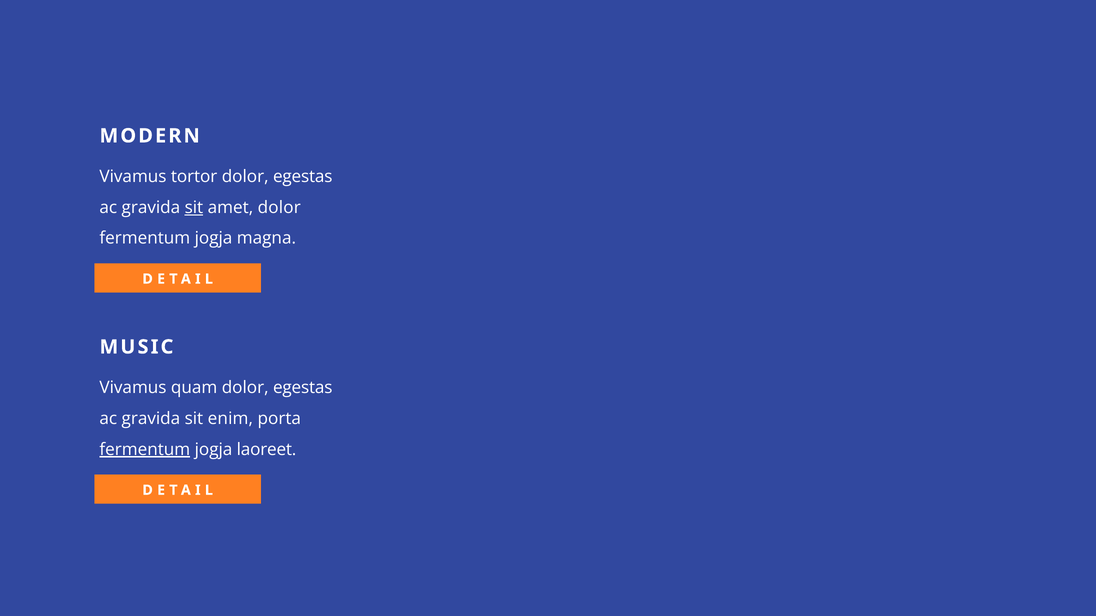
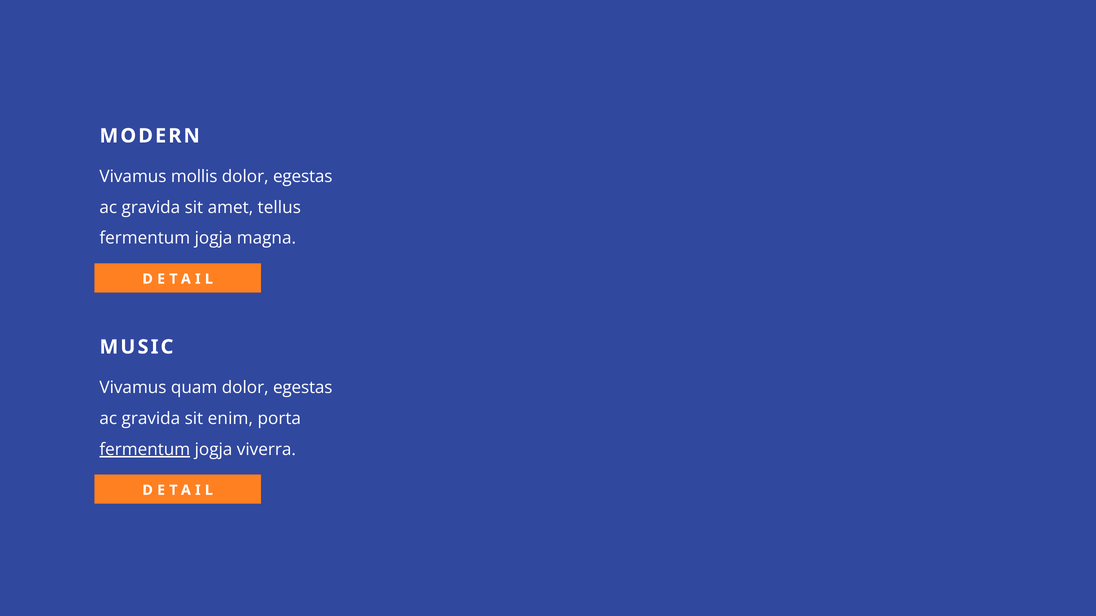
tortor: tortor -> mollis (194, 177)
sit underline: present -> none (194, 208)
amet dolor: dolor -> tellus (279, 208)
laoreet: laoreet -> viverra (266, 450)
